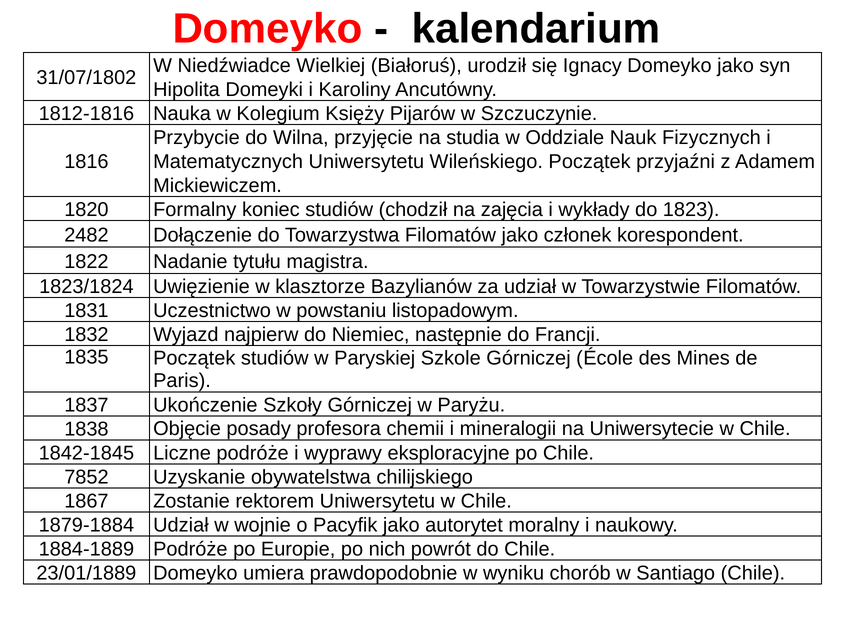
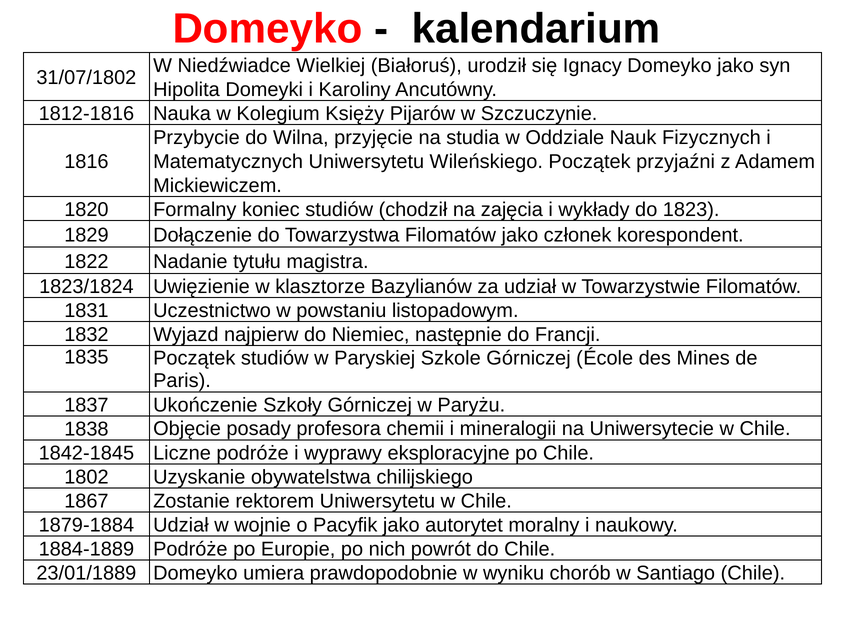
2482: 2482 -> 1829 (86, 235)
7852: 7852 -> 1802 (86, 477)
